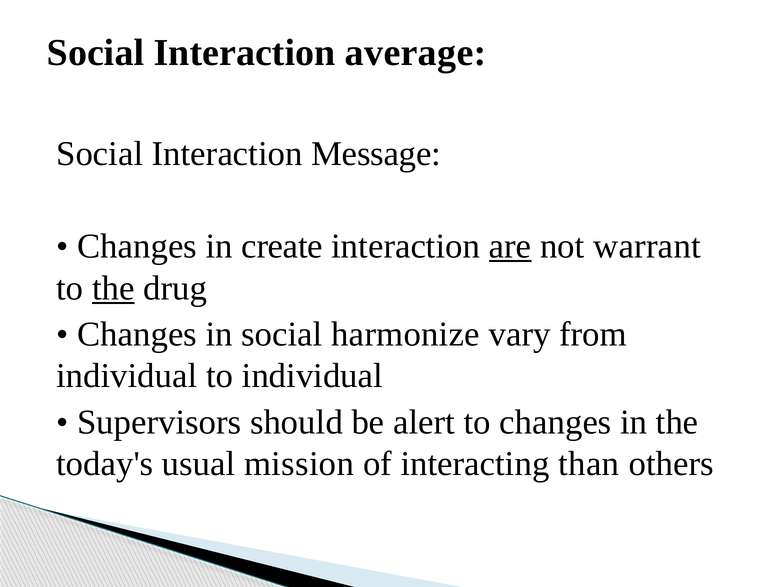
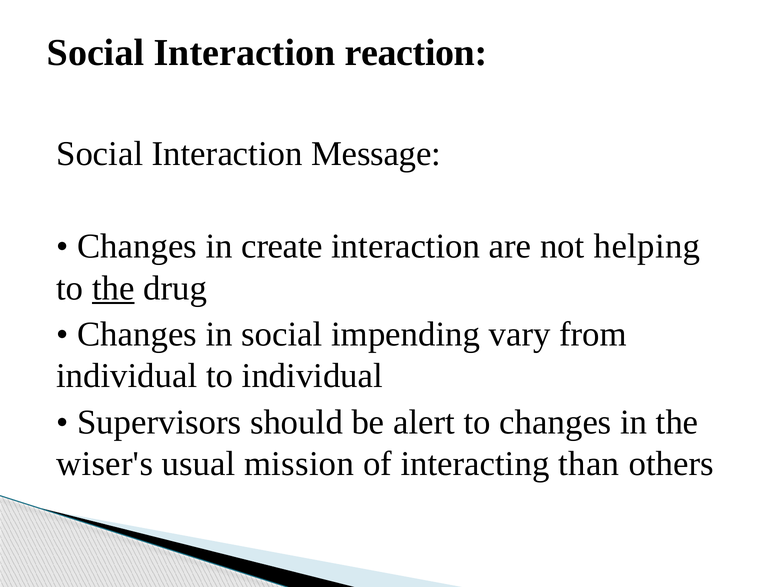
average: average -> reaction (416, 53)
are underline: present -> none (510, 246)
warrant: warrant -> helping (647, 246)
harmonize: harmonize -> impending (406, 334)
today's: today's -> wiser's (105, 464)
